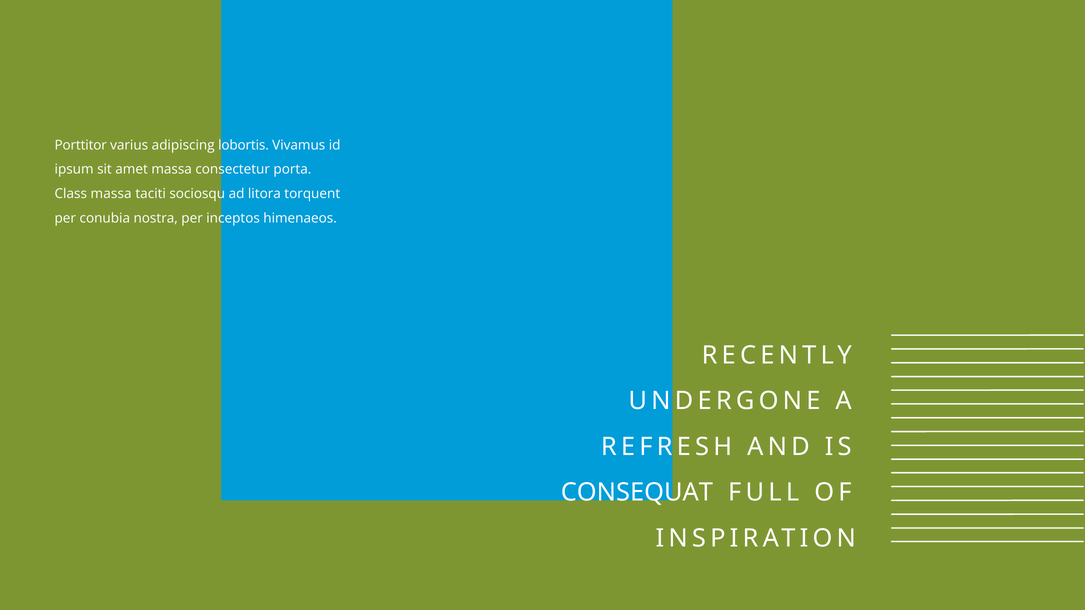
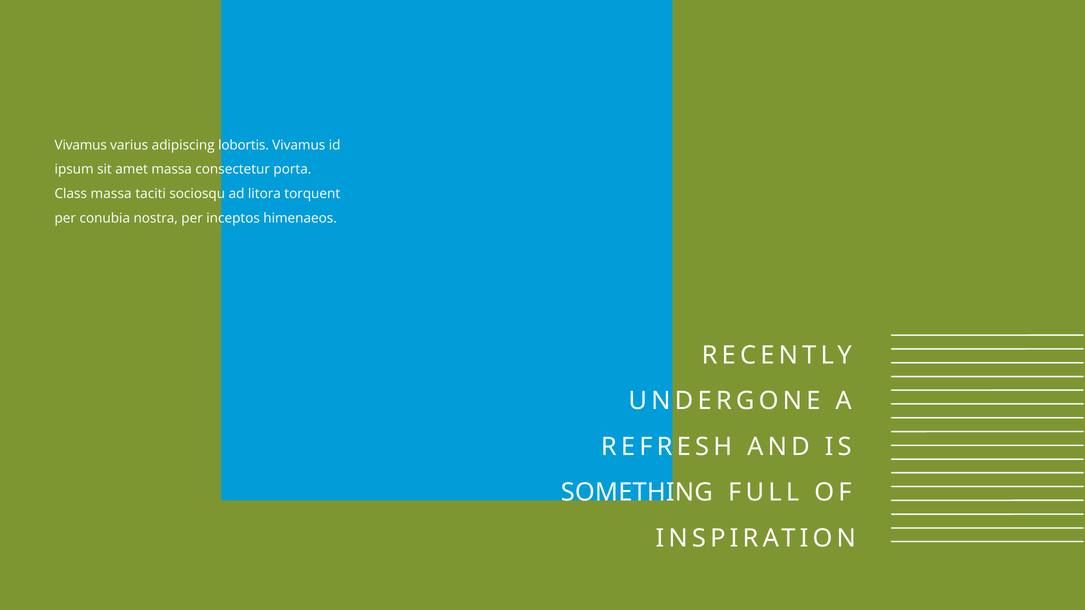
Porttitor: Porttitor -> Vivamus (81, 145)
CONSEQUAT: CONSEQUAT -> SOMETHING (637, 493)
